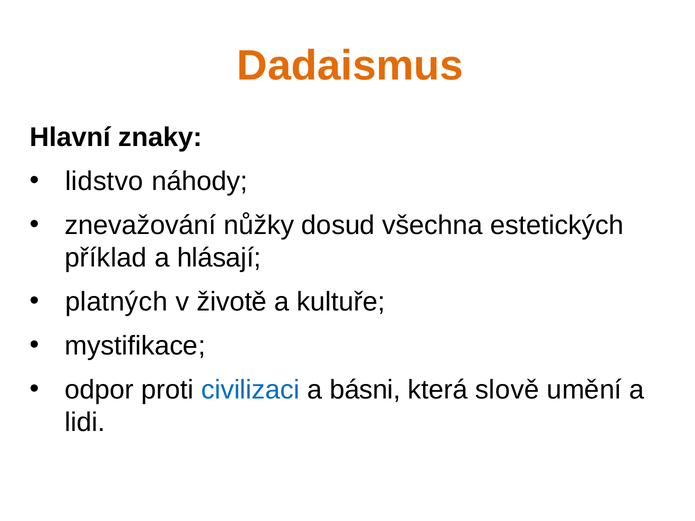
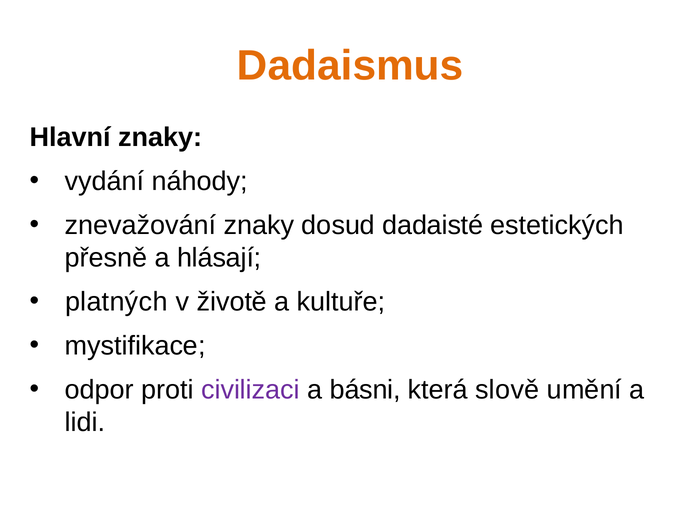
lidstvo: lidstvo -> vydání (104, 181)
znevažování nůžky: nůžky -> znaky (259, 225)
všechna: všechna -> dadaisté (433, 225)
příklad: příklad -> přesně (106, 258)
civilizaci colour: blue -> purple (250, 390)
